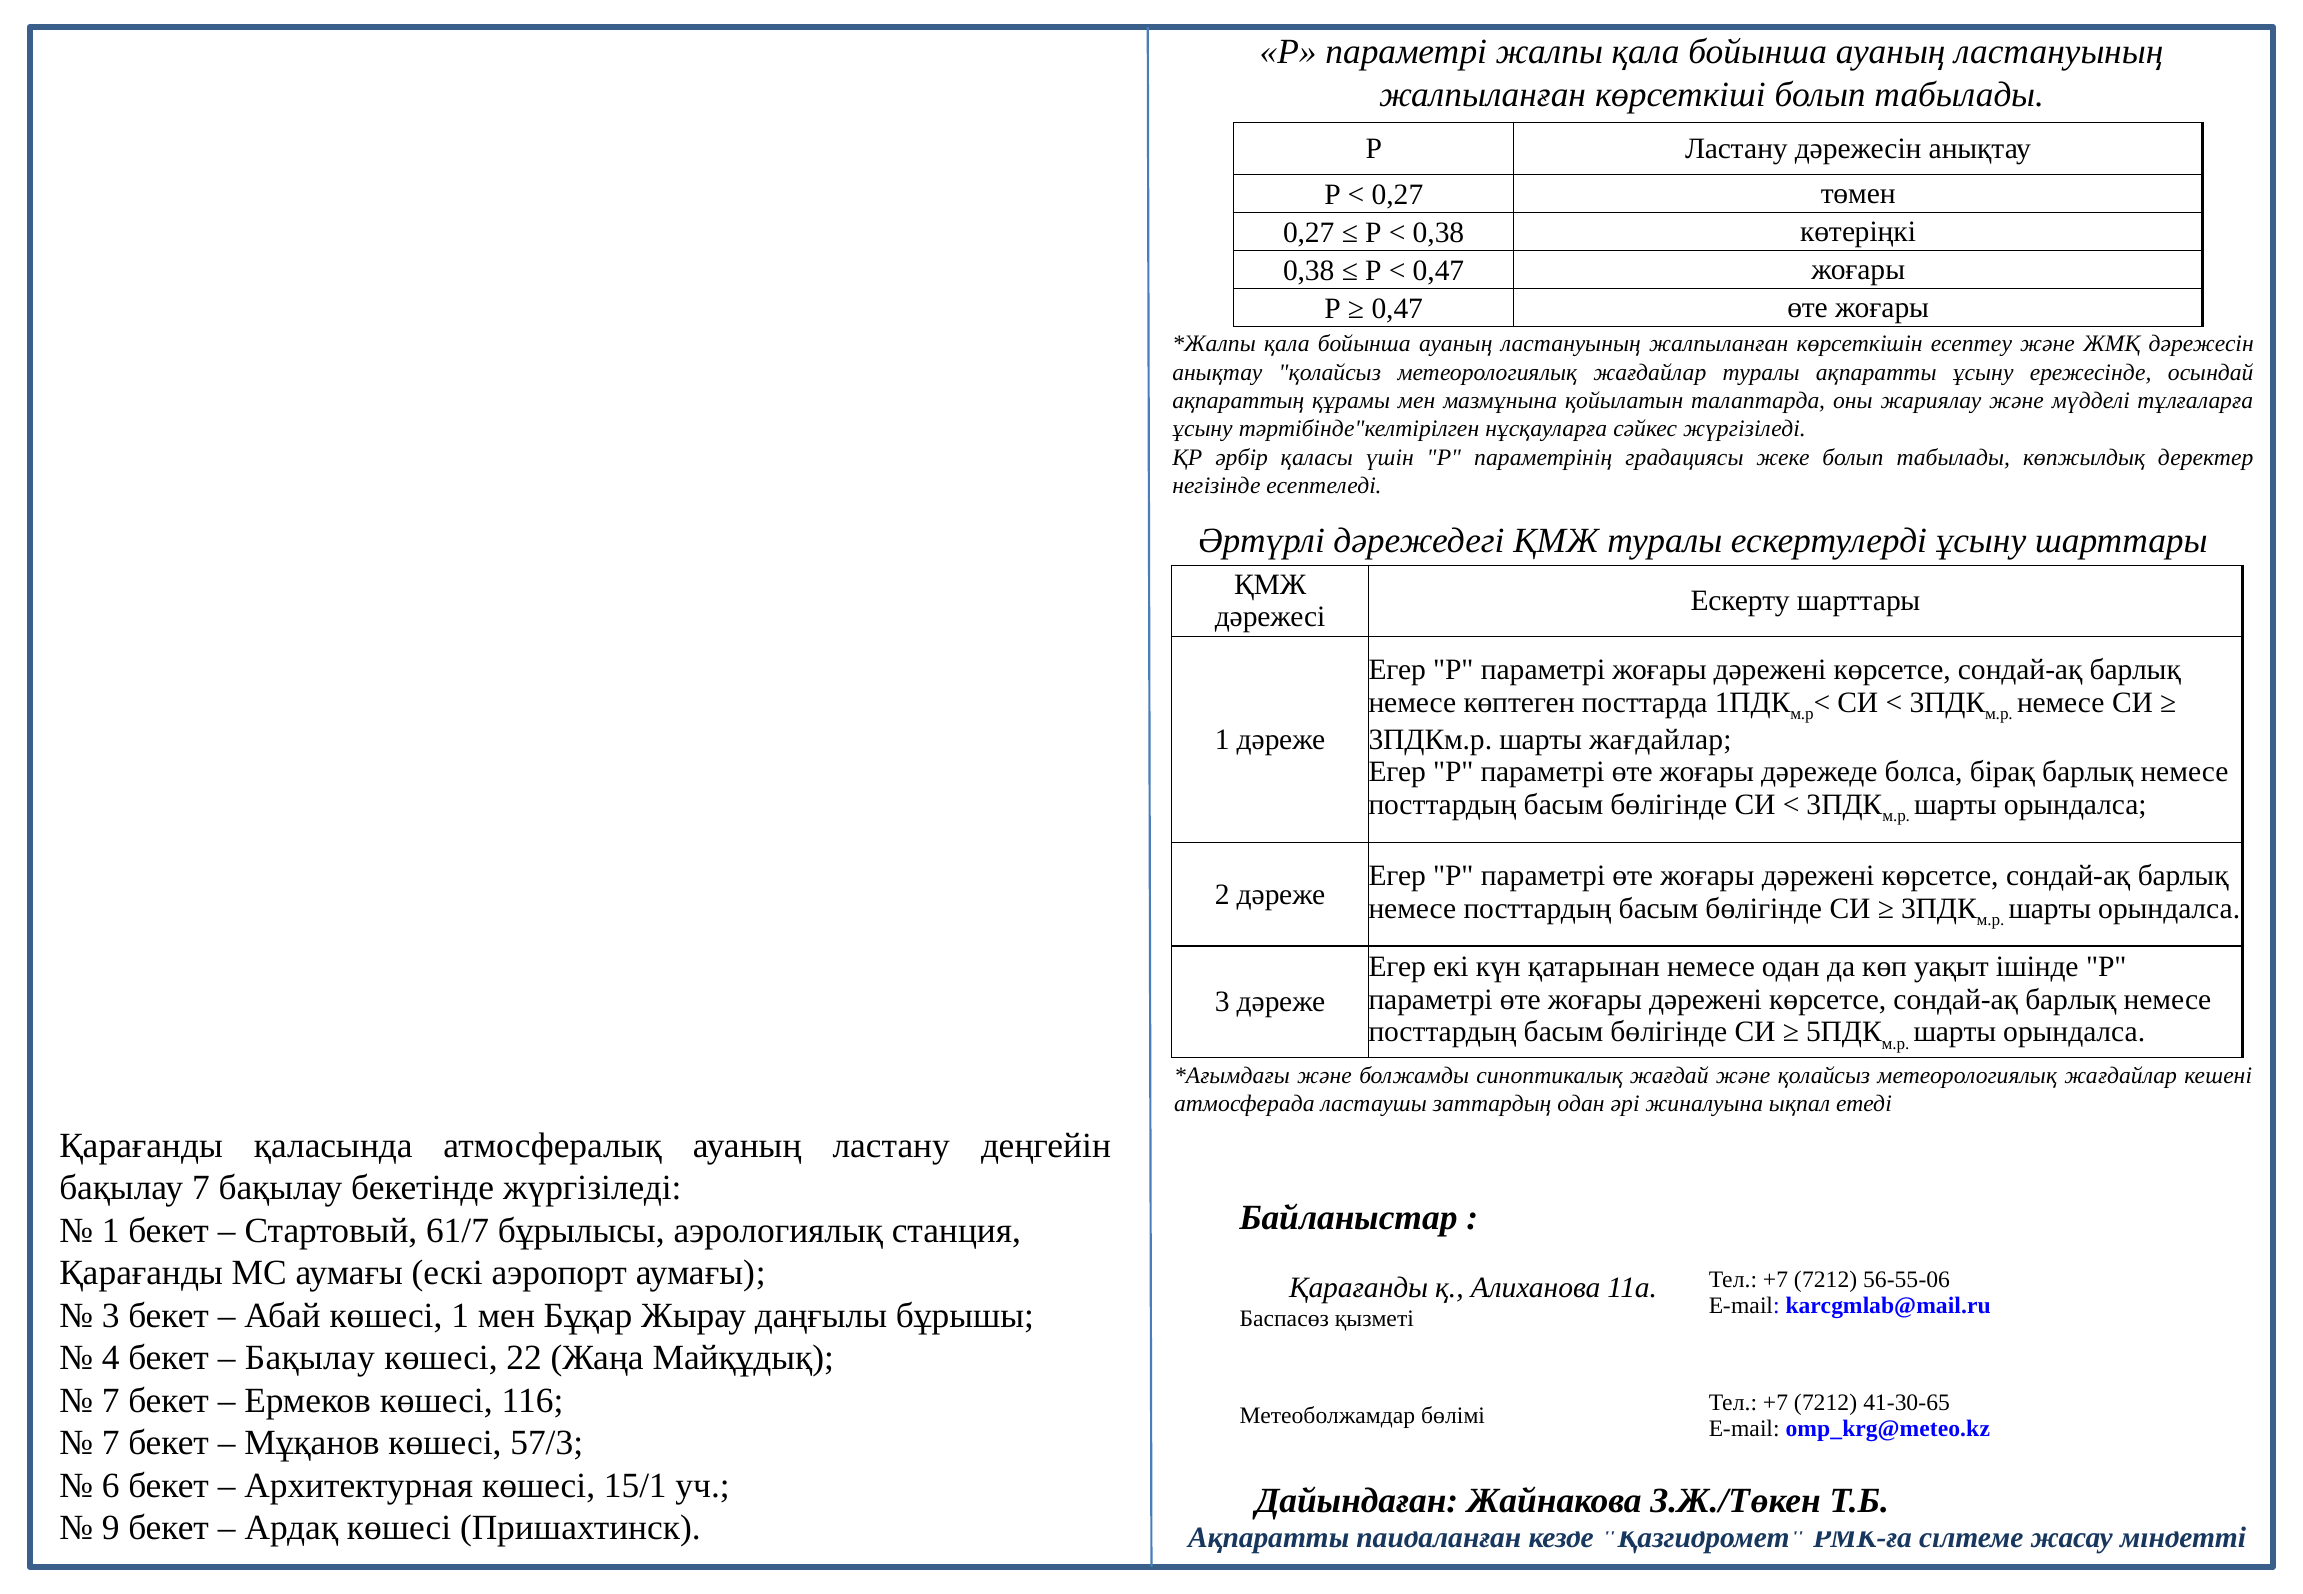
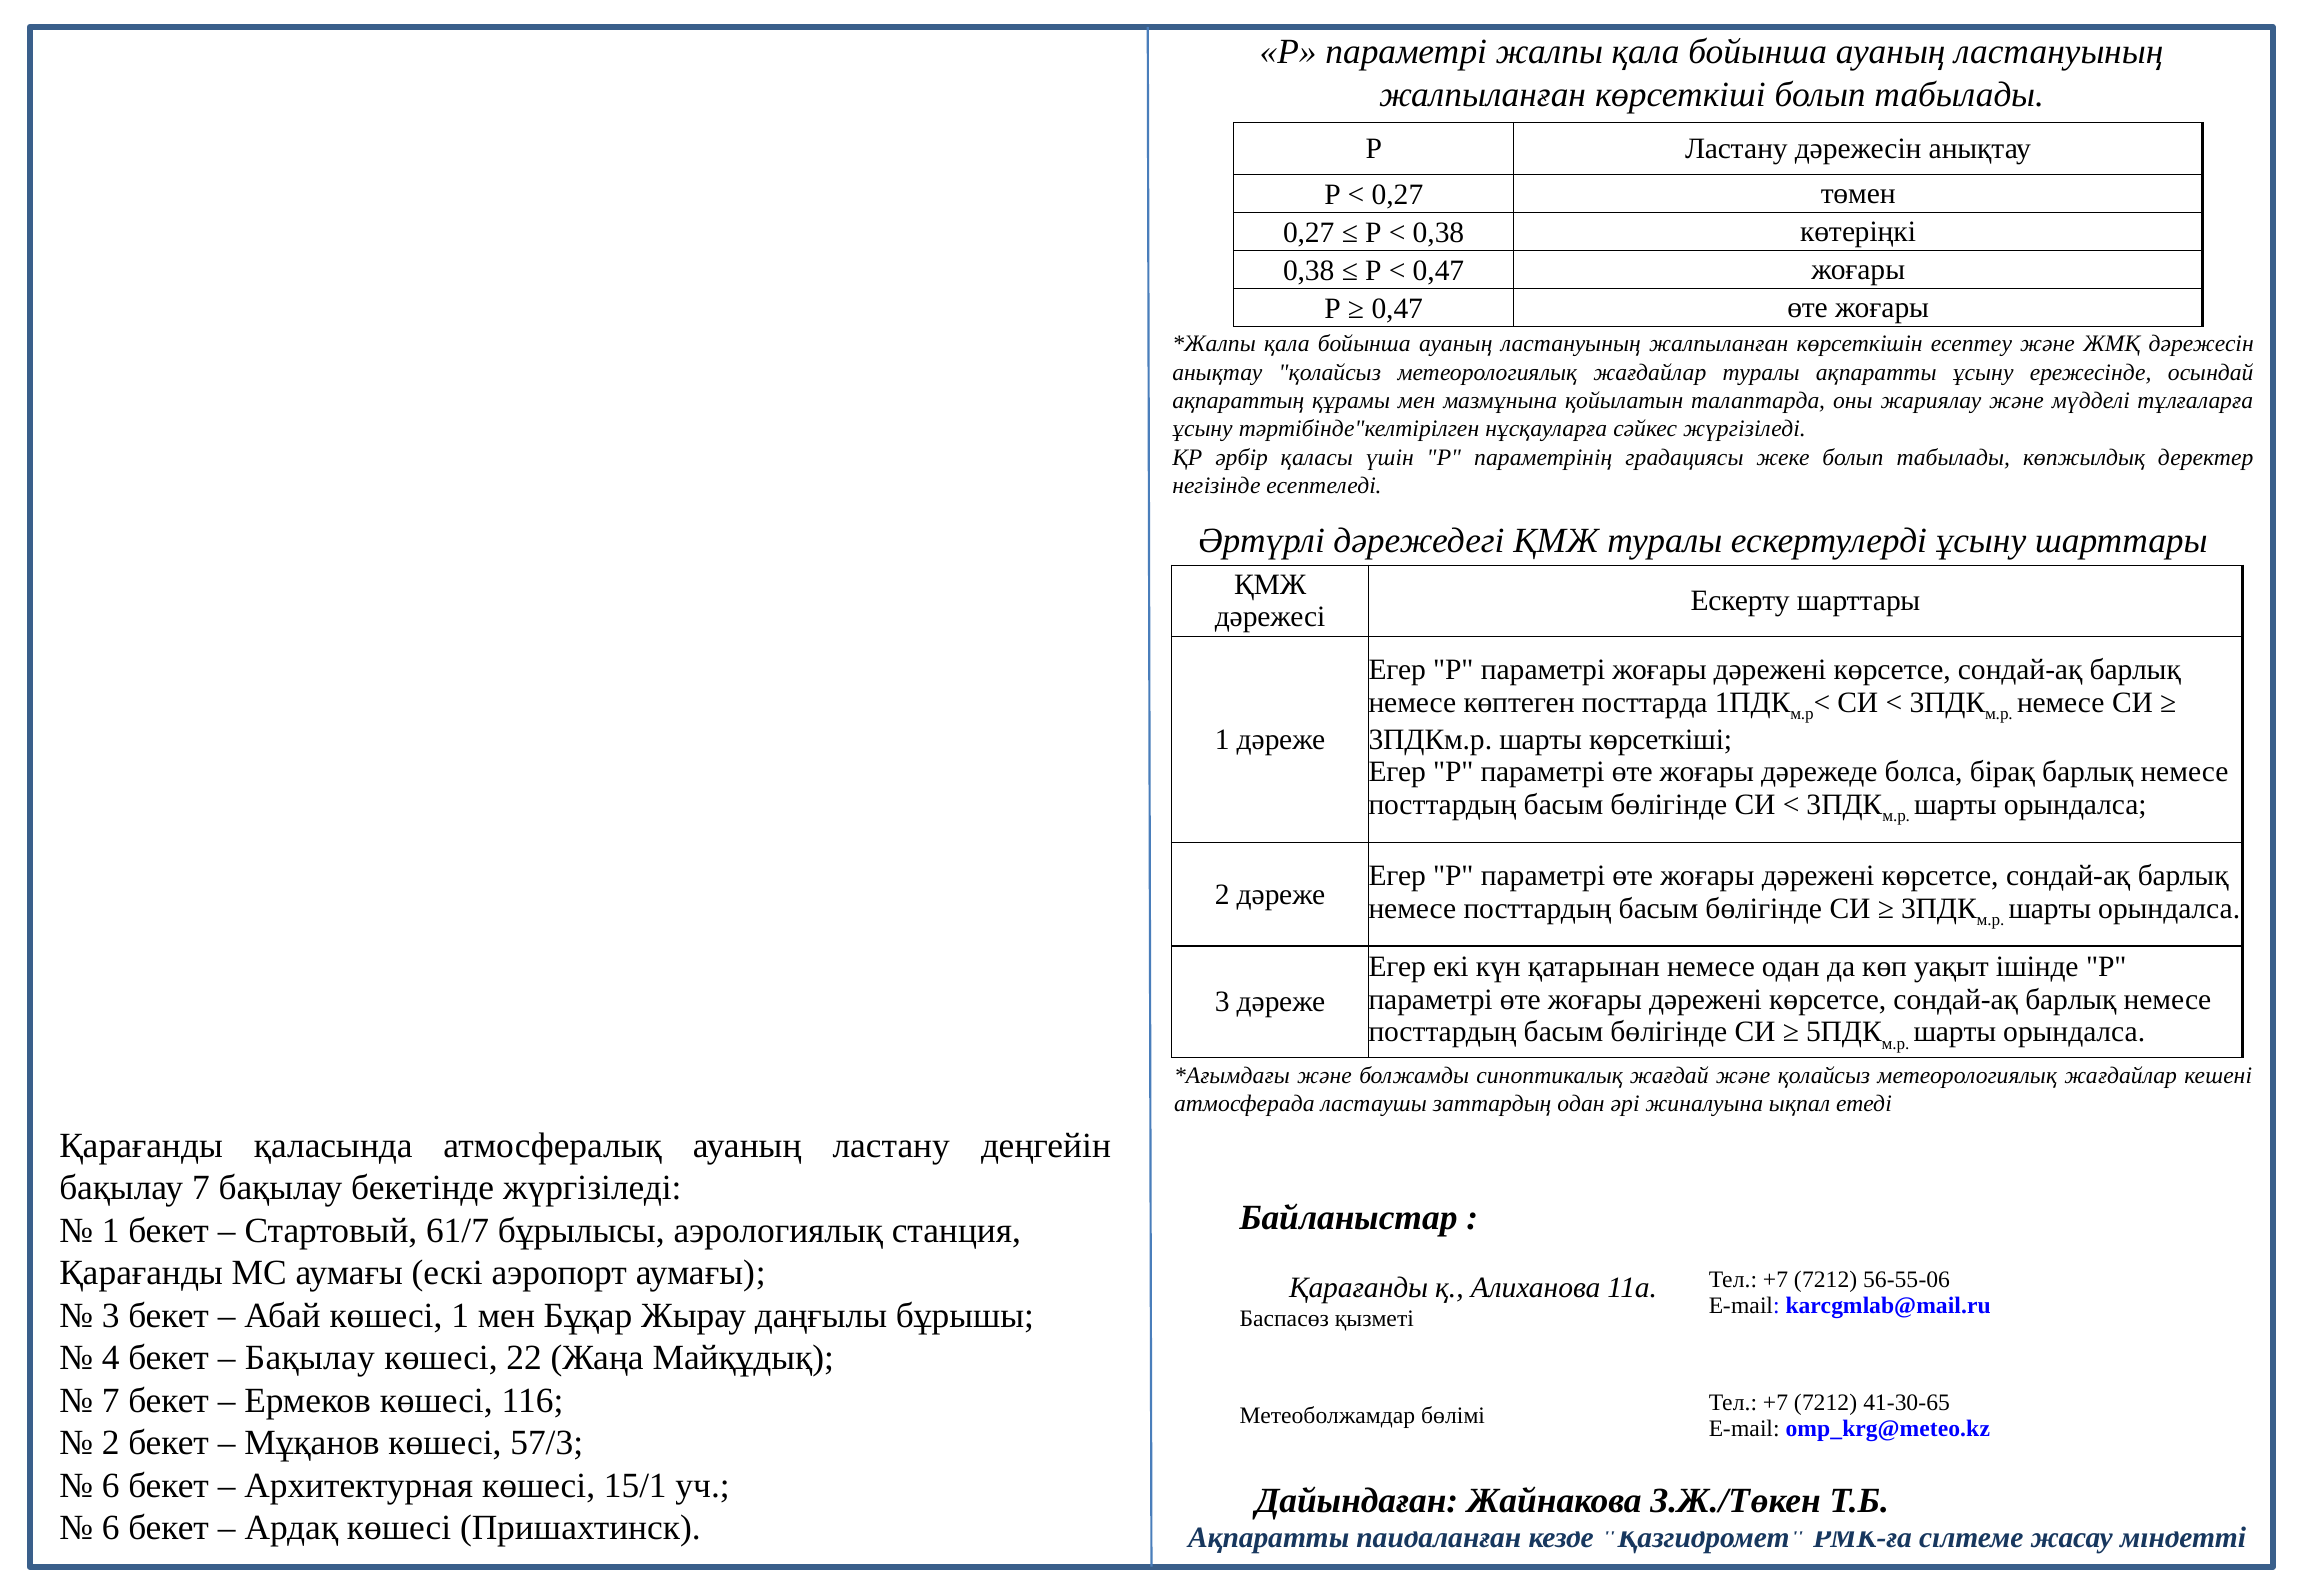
шарты жағдайлар: жағдайлар -> көрсеткіші (1660, 740)
7: 7 -> 2 (111, 1443)
9: 9 -> 6 (111, 1528)
